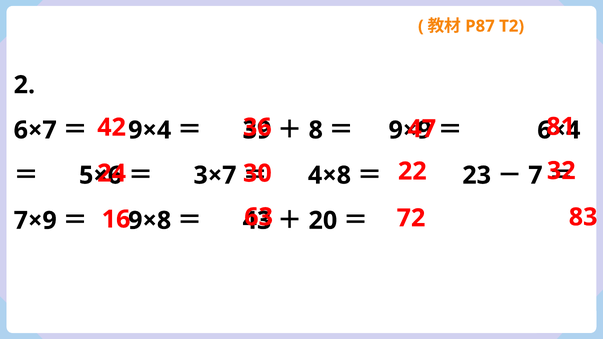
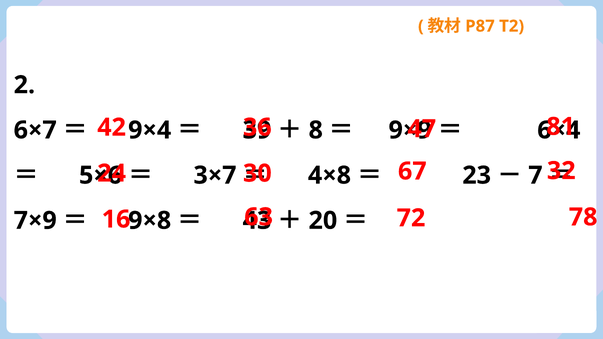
22: 22 -> 67 (412, 171)
83: 83 -> 78 (583, 217)
